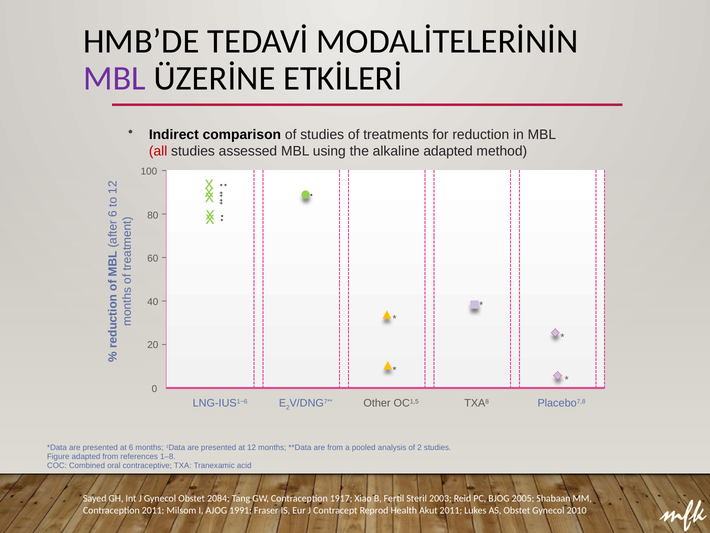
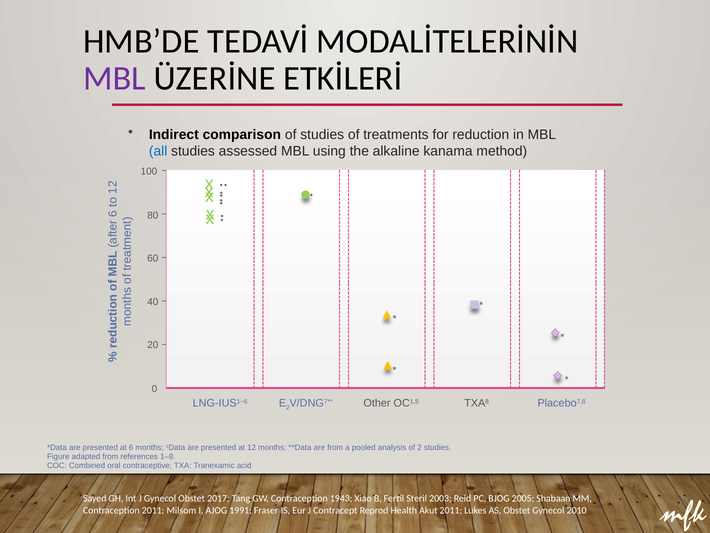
all colour: red -> blue (158, 151)
alkaline adapted: adapted -> kanama (448, 151)
2084: 2084 -> 2017 (218, 498)
1917: 1917 -> 1943 (341, 498)
